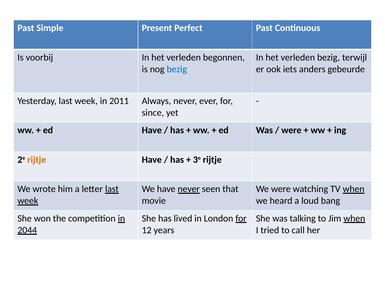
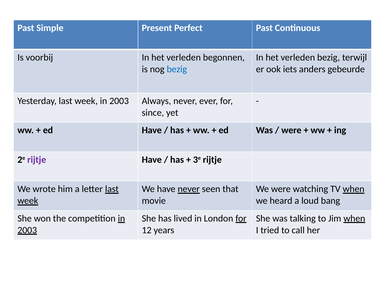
week in 2011: 2011 -> 2003 (119, 101)
rijtje colour: orange -> purple (37, 159)
2044: 2044 -> 2003 (27, 230)
